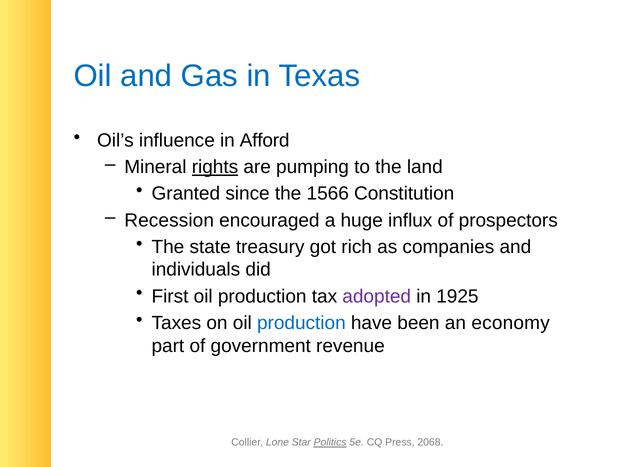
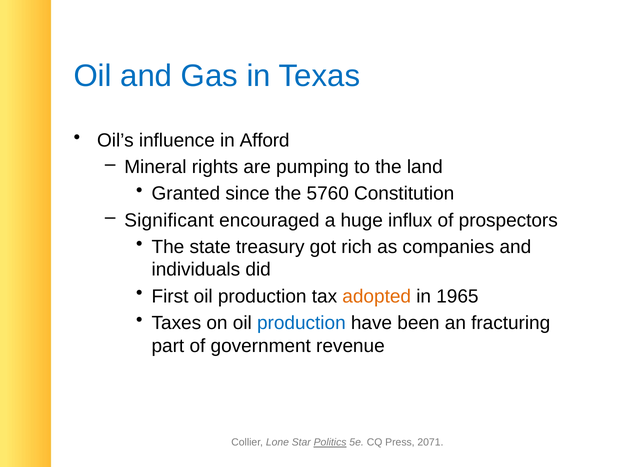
rights underline: present -> none (215, 167)
1566: 1566 -> 5760 (328, 194)
Recession: Recession -> Significant (169, 220)
adopted colour: purple -> orange (377, 296)
1925: 1925 -> 1965 (457, 296)
economy: economy -> fracturing (511, 323)
2068: 2068 -> 2071 (430, 443)
